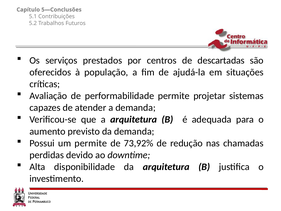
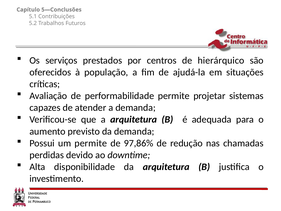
descartadas: descartadas -> hierárquico (221, 60)
73,92%: 73,92% -> 97,86% (139, 143)
